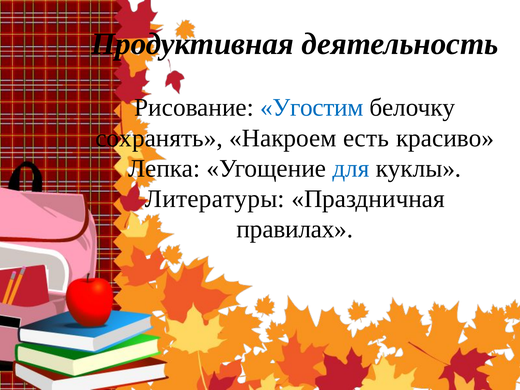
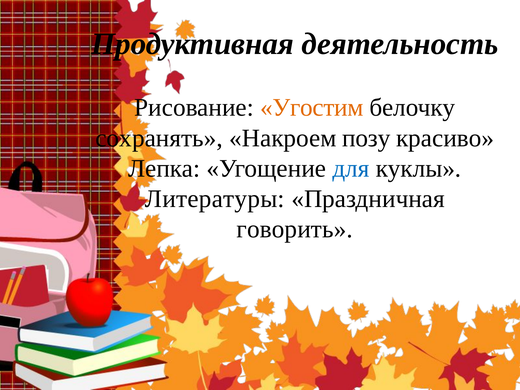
Угостим colour: blue -> orange (312, 108)
есть: есть -> позу (366, 138)
правилах: правилах -> говорить (295, 229)
